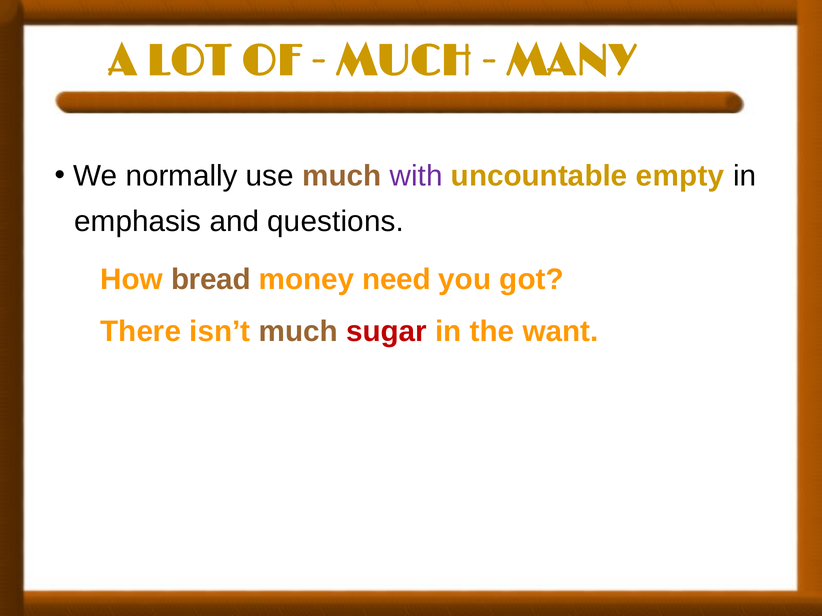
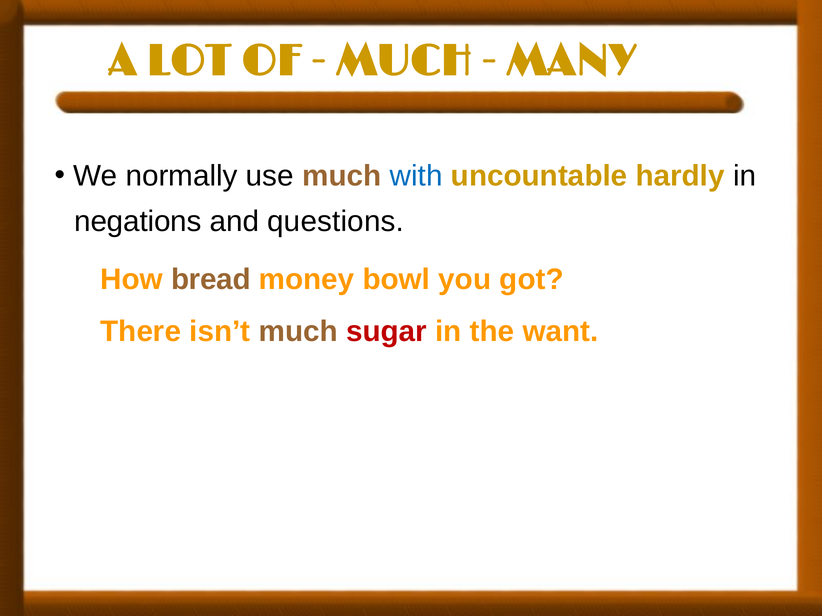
with colour: purple -> blue (416, 176)
empty: empty -> hardly (680, 176)
emphasis: emphasis -> negations (138, 221)
need: need -> bowl (396, 280)
